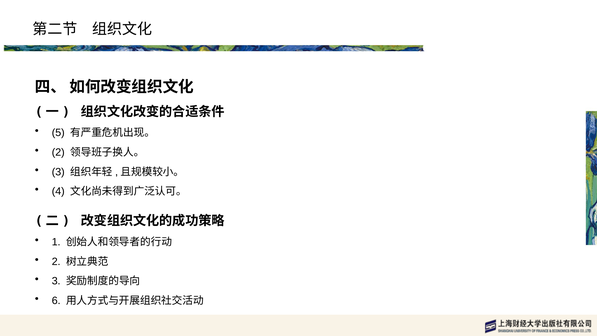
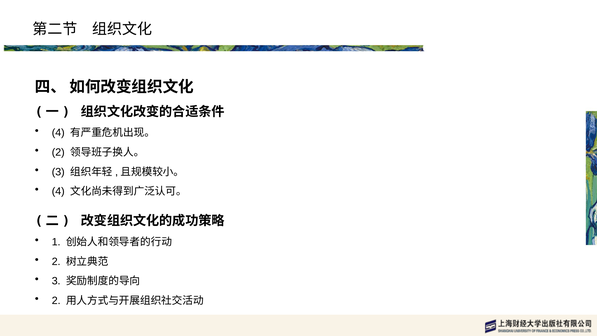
5: 5 -> 4 (58, 133)
6: 6 -> 2 (56, 301)
